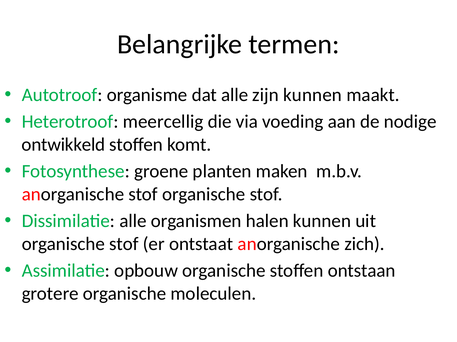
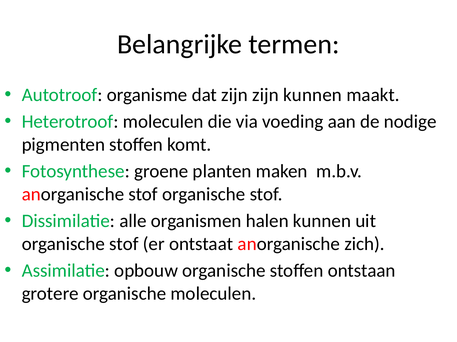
dat alle: alle -> zijn (235, 95)
Heterotroof meercellig: meercellig -> moleculen (163, 122)
ontwikkeld: ontwikkeld -> pigmenten (63, 145)
